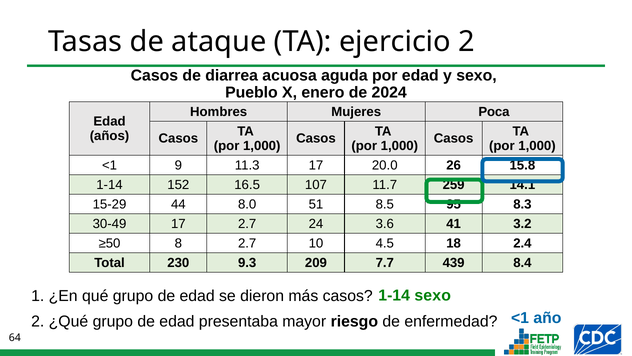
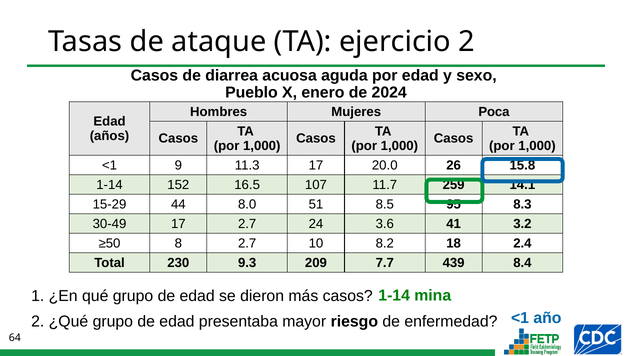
4.5: 4.5 -> 8.2 (385, 243)
1-14 sexo: sexo -> mina (433, 295)
